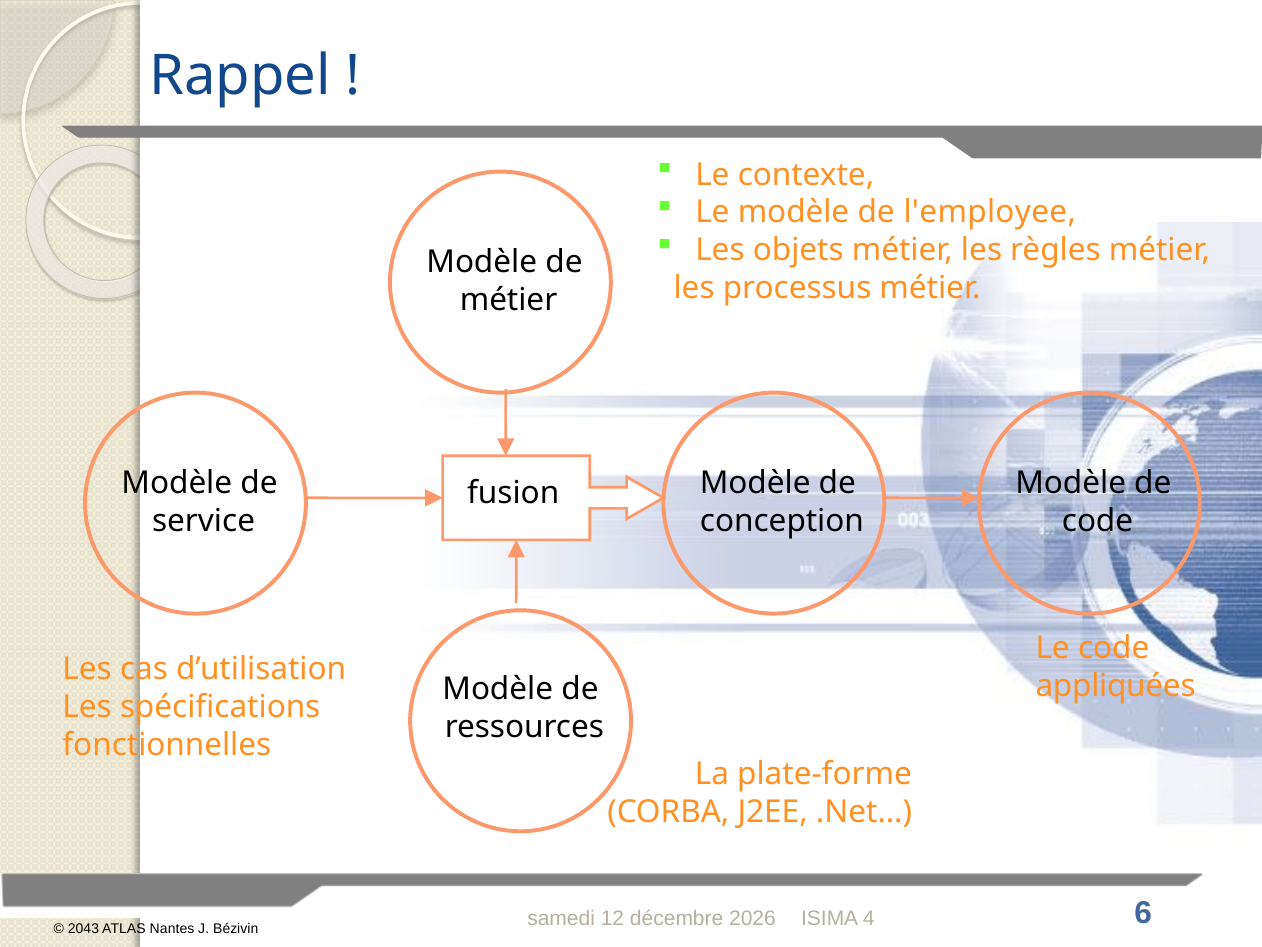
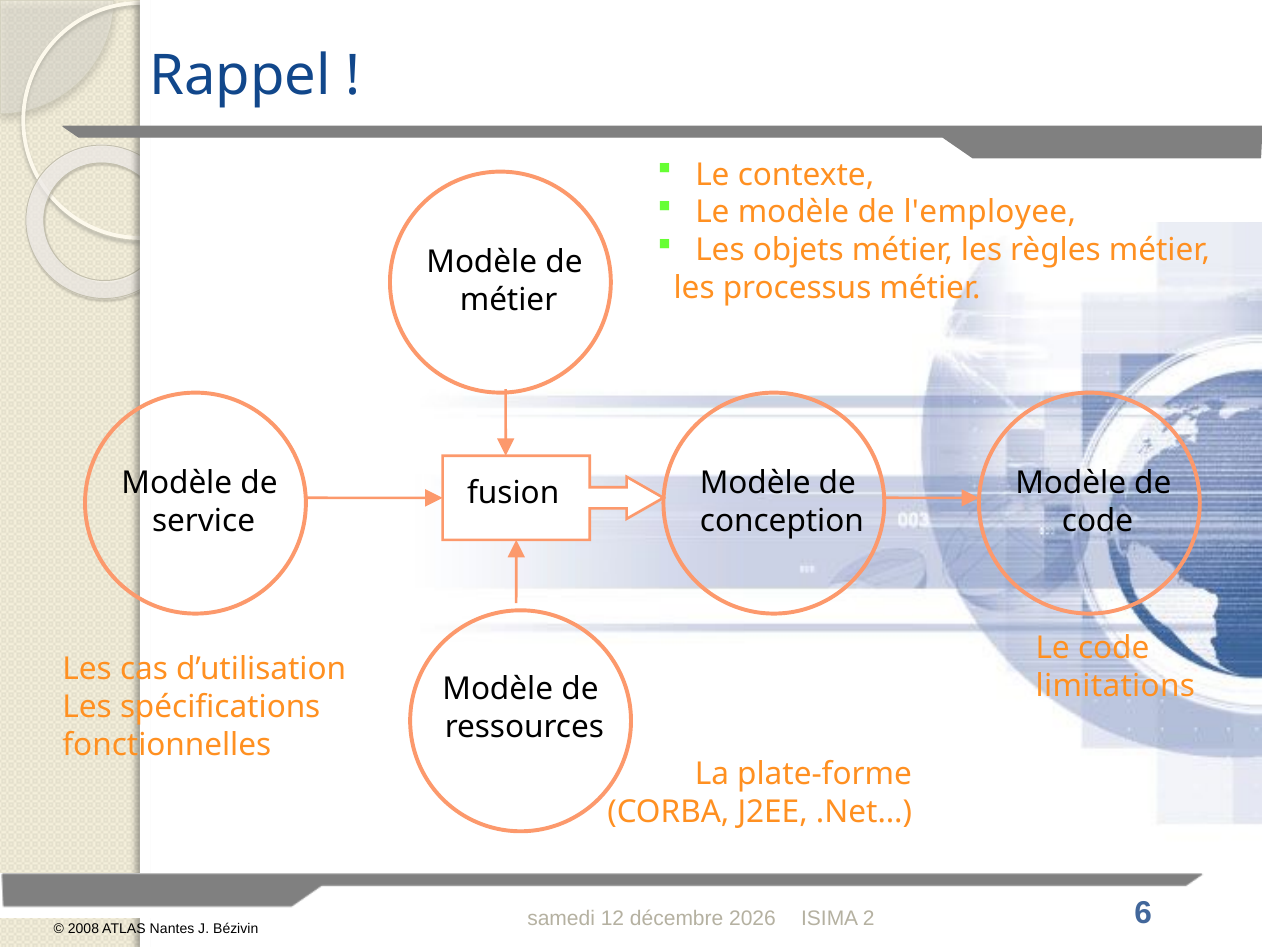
appliquées: appliquées -> limitations (1115, 686)
2043: 2043 -> 2008 (83, 928)
4: 4 -> 2 (869, 919)
